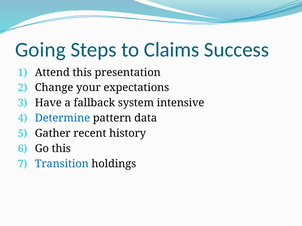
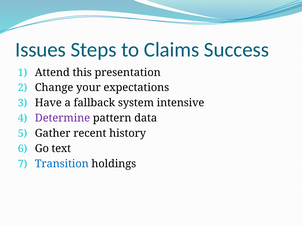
Going: Going -> Issues (40, 50)
Determine colour: blue -> purple (62, 118)
Go this: this -> text (61, 149)
